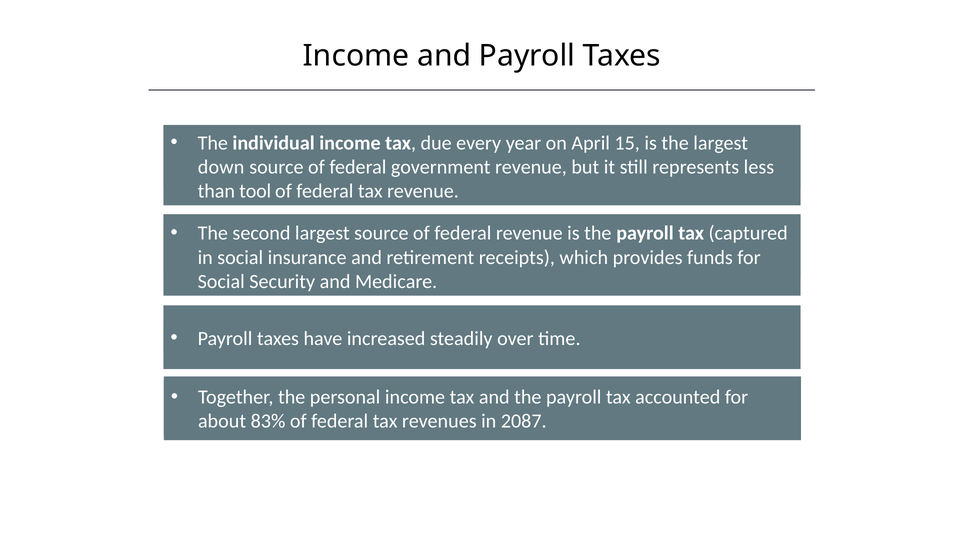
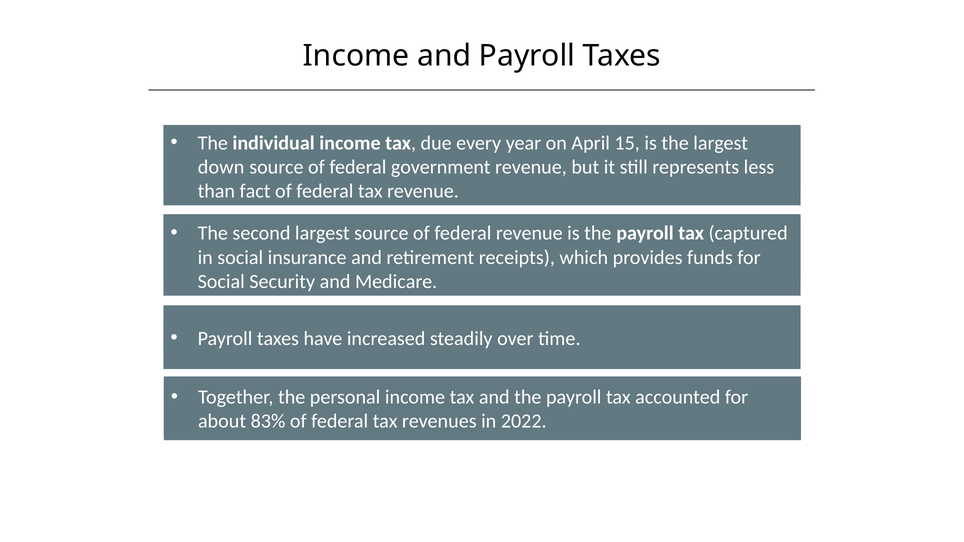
tool: tool -> fact (255, 191)
2087: 2087 -> 2022 (524, 421)
